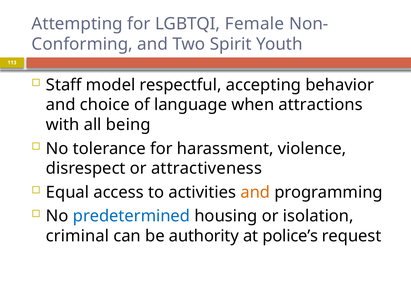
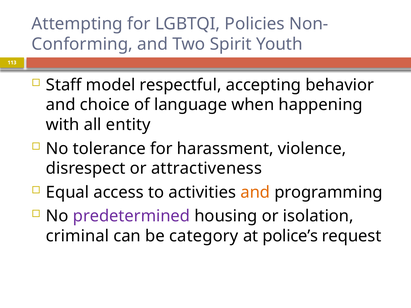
Female: Female -> Policies (255, 24)
attractions: attractions -> happening (321, 105)
being: being -> entity (128, 125)
predetermined colour: blue -> purple (132, 216)
authority: authority -> category (204, 236)
